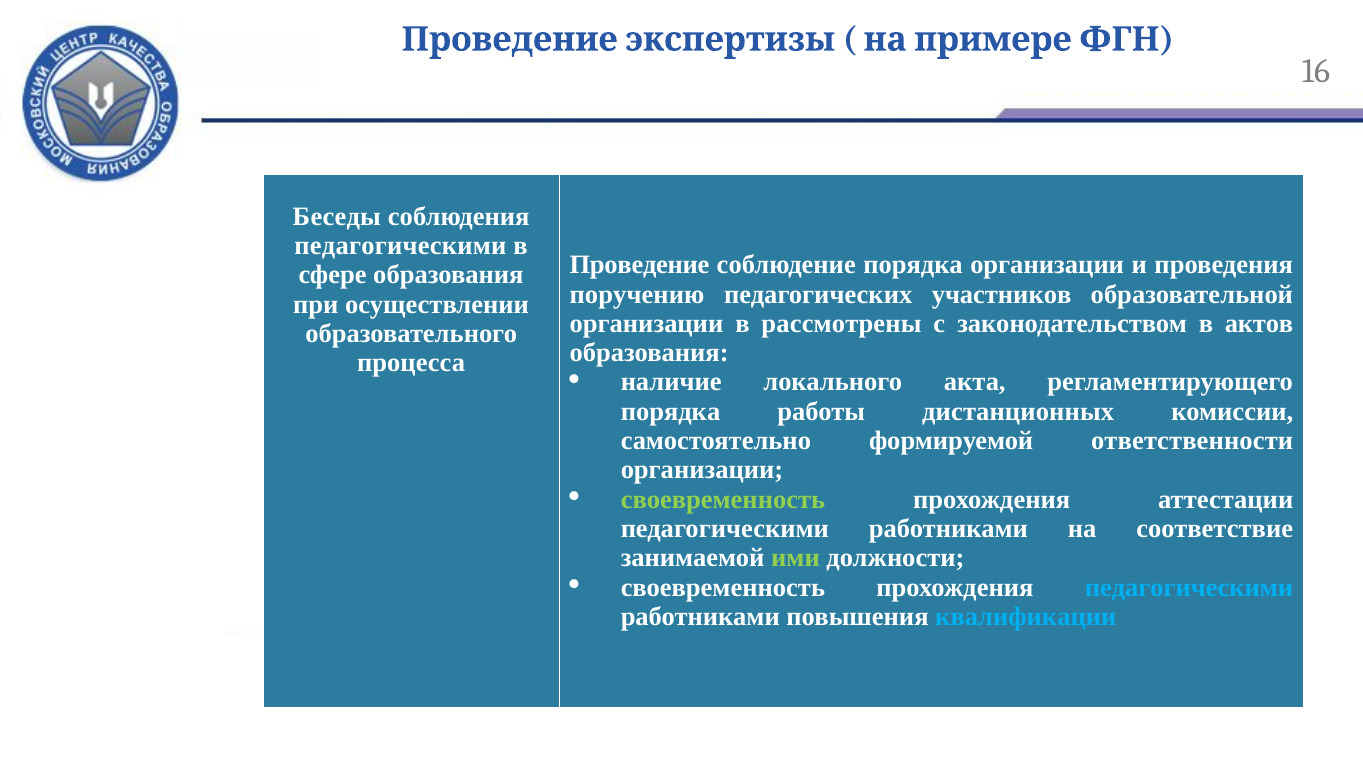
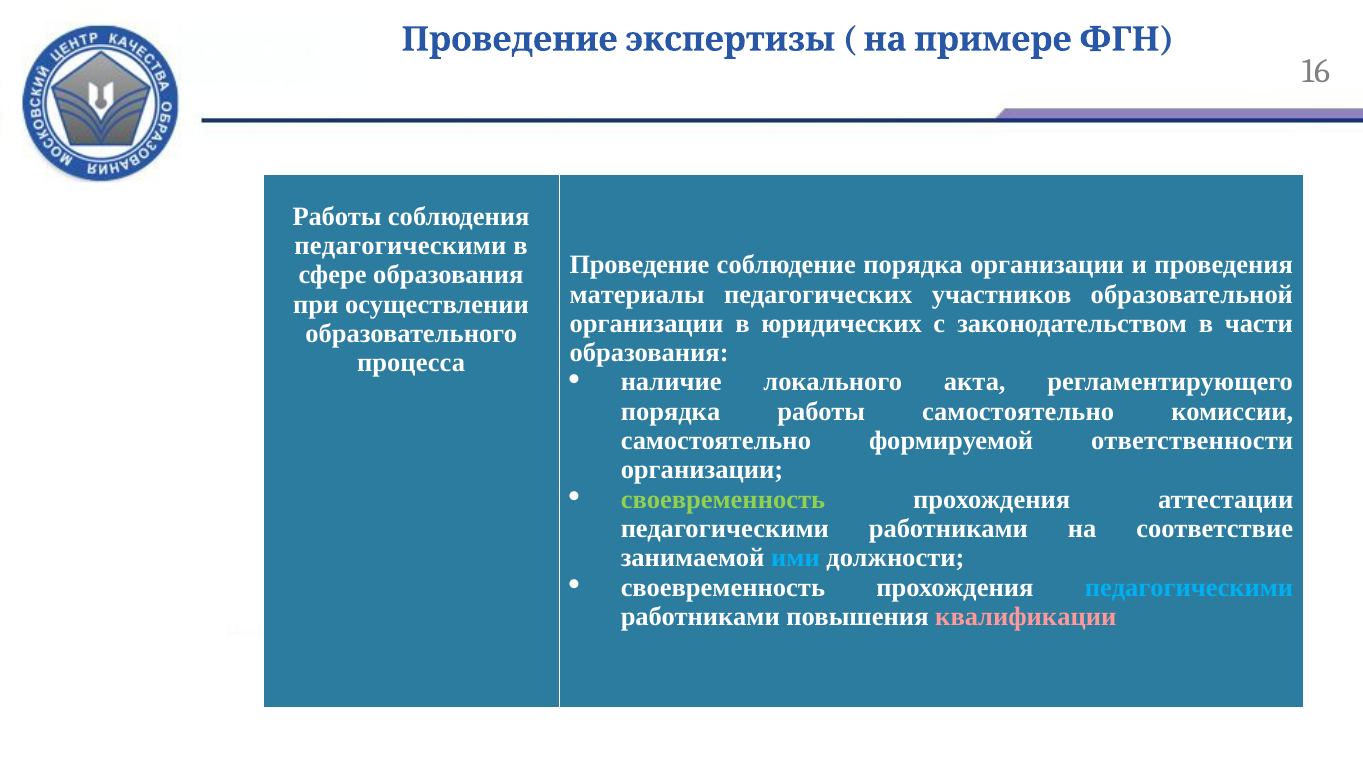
Беседы: Беседы -> Работы (337, 216)
поручению: поручению -> материалы (637, 294)
рассмотрены: рассмотрены -> юридических (842, 323)
актов: актов -> части (1259, 323)
работы дистанционных: дистанционных -> самостоятельно (1018, 411)
ими colour: light green -> light blue (795, 558)
квалификации colour: light blue -> pink (1026, 616)
